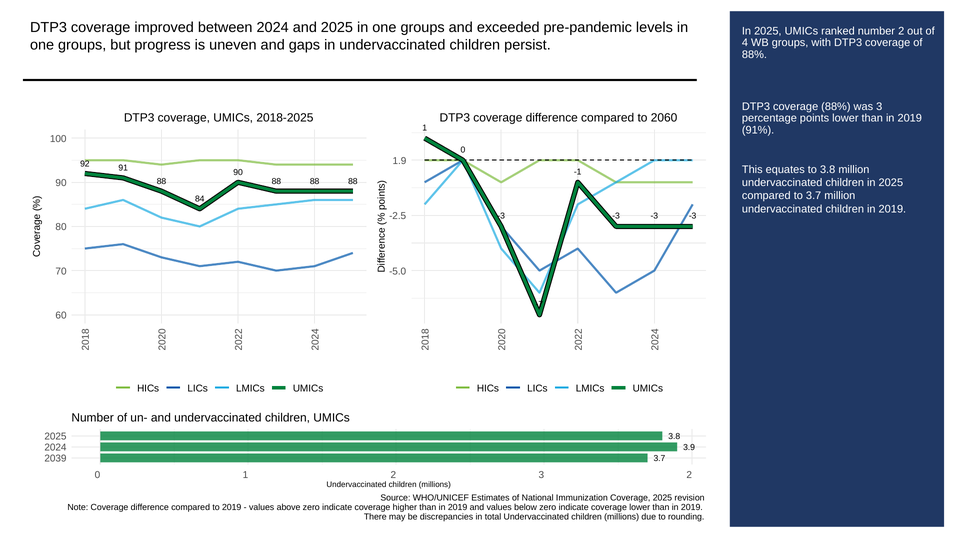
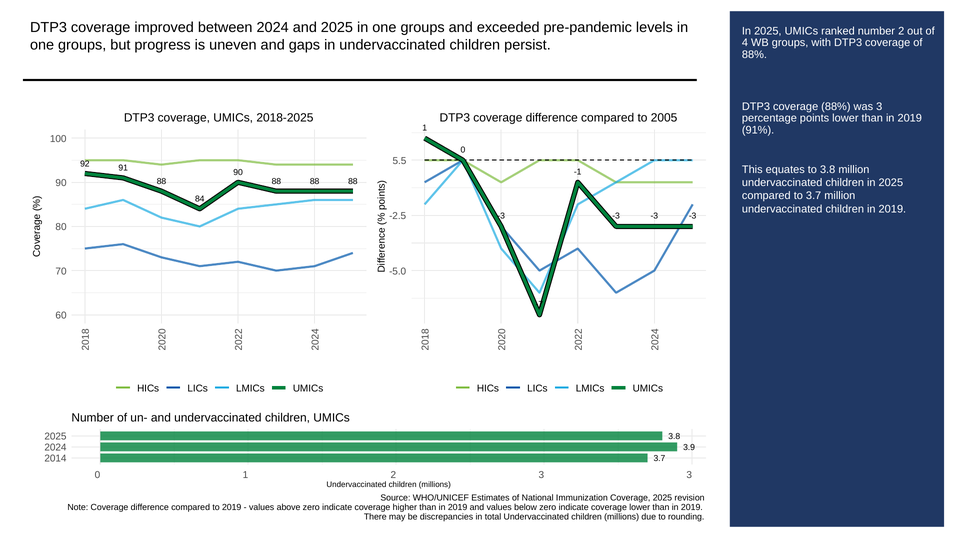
2060: 2060 -> 2005 (664, 118)
1.9: 1.9 -> 5.5 (399, 161)
2039: 2039 -> 2014 (55, 458)
3 2: 2 -> 3 (689, 475)
